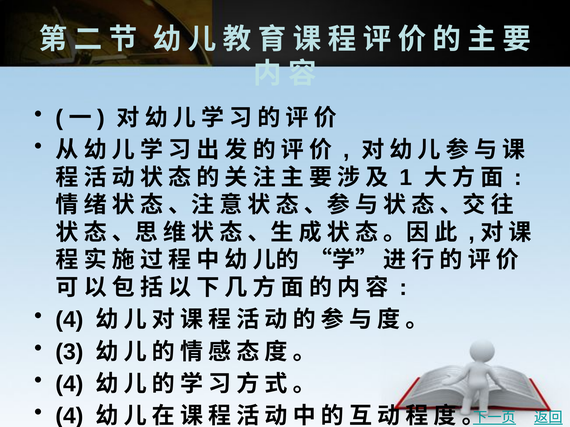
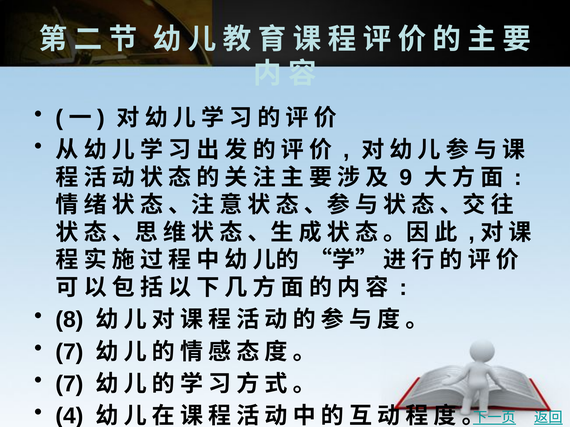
1: 1 -> 9 (406, 178)
4: 4 -> 8 (70, 320)
3: 3 -> 7 (70, 352)
4: 4 -> 7 (70, 384)
